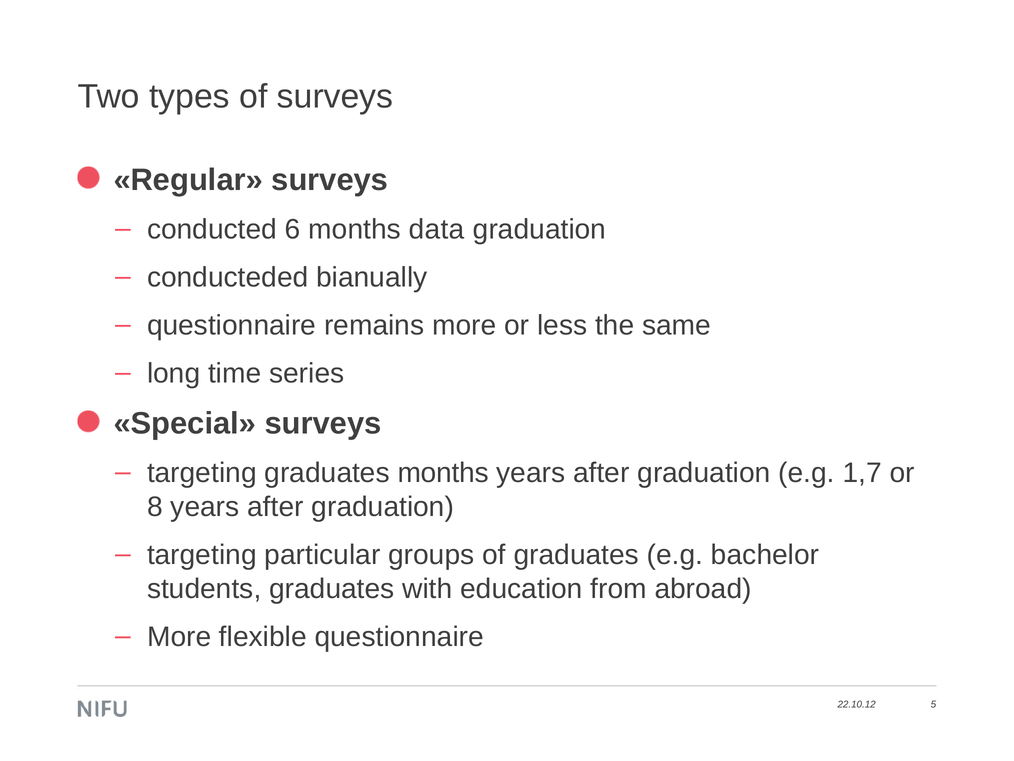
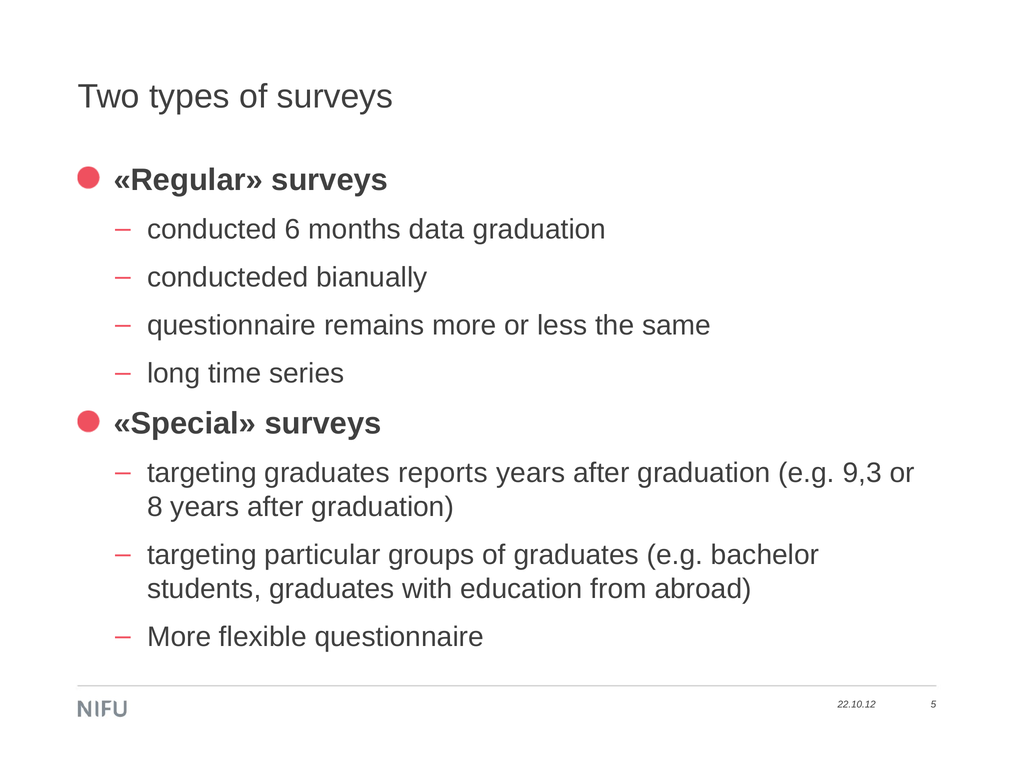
graduates months: months -> reports (443, 473)
1,7: 1,7 -> 9,3 (862, 473)
